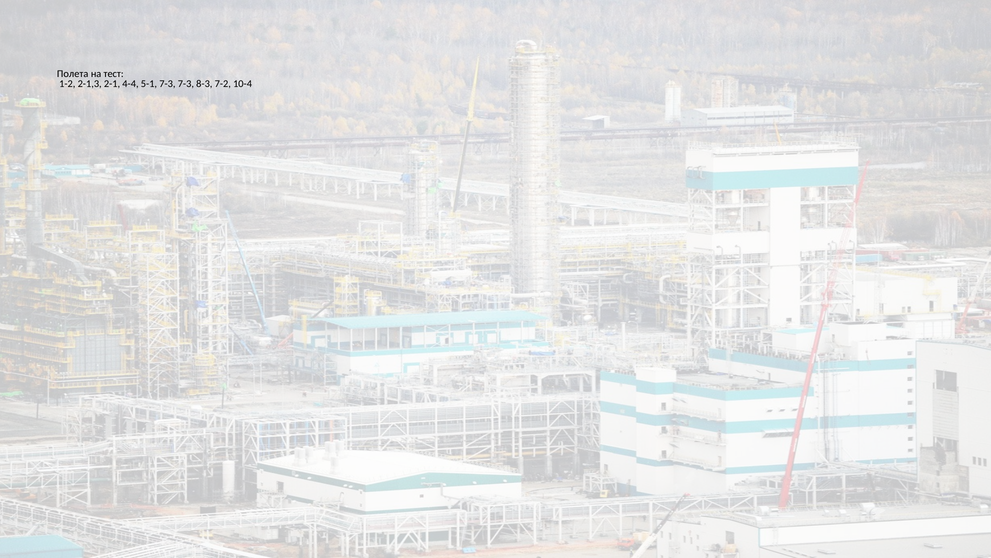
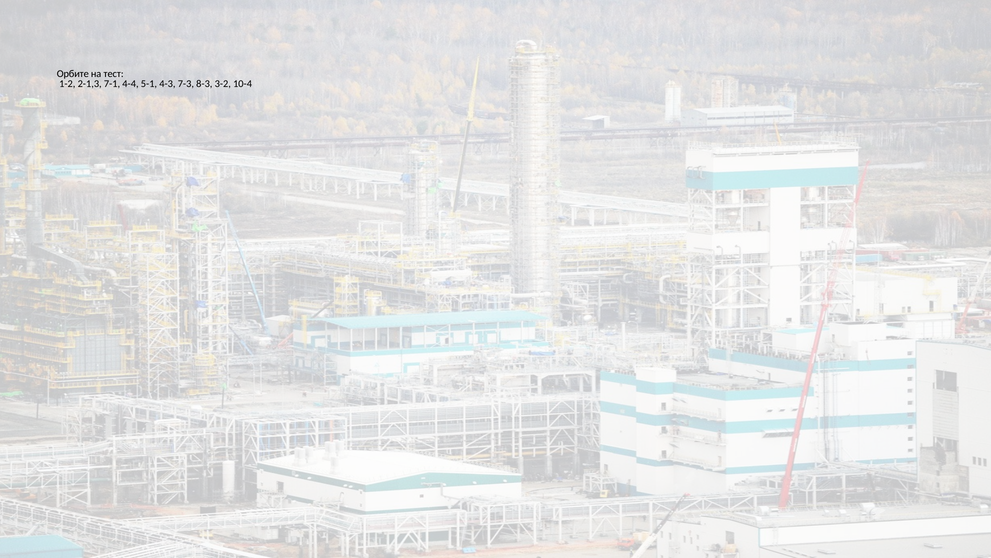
Полета: Полета -> Орбите (73, 74)
2-1: 2-1 -> 7-1 (112, 84)
5-1 7-3: 7-3 -> 4-3 (167, 84)
7-2: 7-2 -> 3-2 (223, 84)
